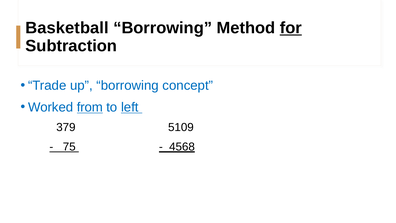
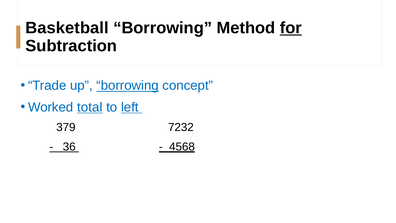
borrowing underline: none -> present (128, 86)
from: from -> total (90, 107)
5109: 5109 -> 7232 (181, 127)
75: 75 -> 36 (69, 147)
